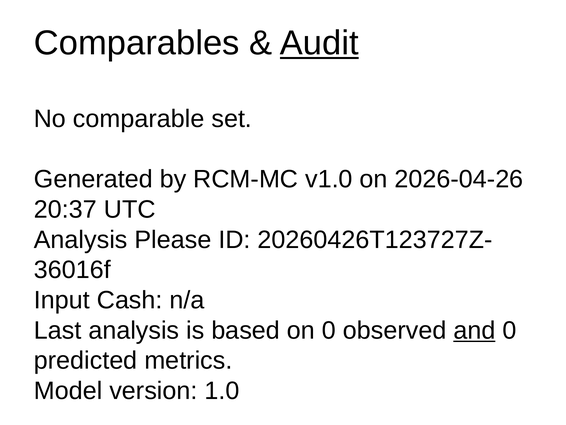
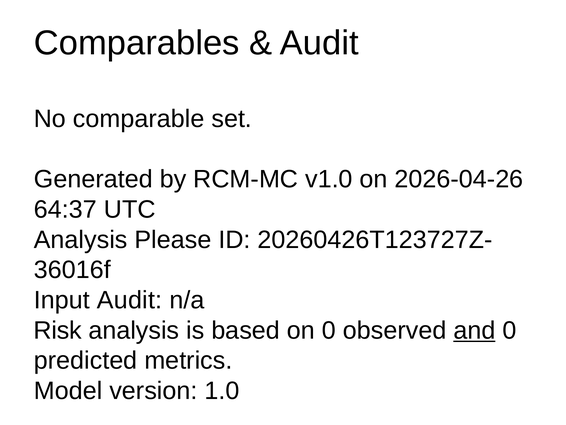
Audit underline: present -> none (319, 43)
20:37: 20:37 -> 64:37 (65, 209)
Input Cash: Cash -> Audit (130, 300)
Last: Last -> Risk (58, 330)
